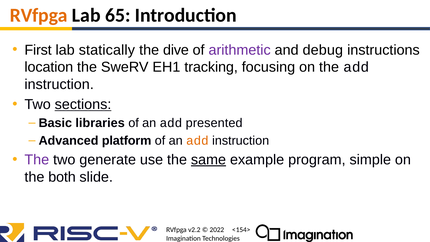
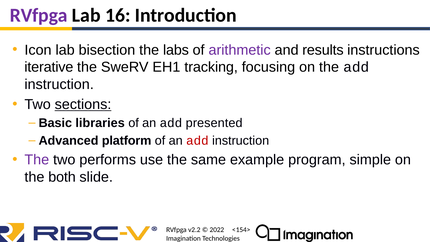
RVfpga colour: orange -> purple (39, 15)
65: 65 -> 16 (118, 15)
First: First -> Icon (38, 50)
statically: statically -> bisection (107, 50)
dive: dive -> labs (176, 50)
debug: debug -> results (323, 50)
location: location -> iterative (49, 67)
add colour: orange -> red (197, 141)
generate: generate -> performs (108, 160)
same underline: present -> none (209, 160)
